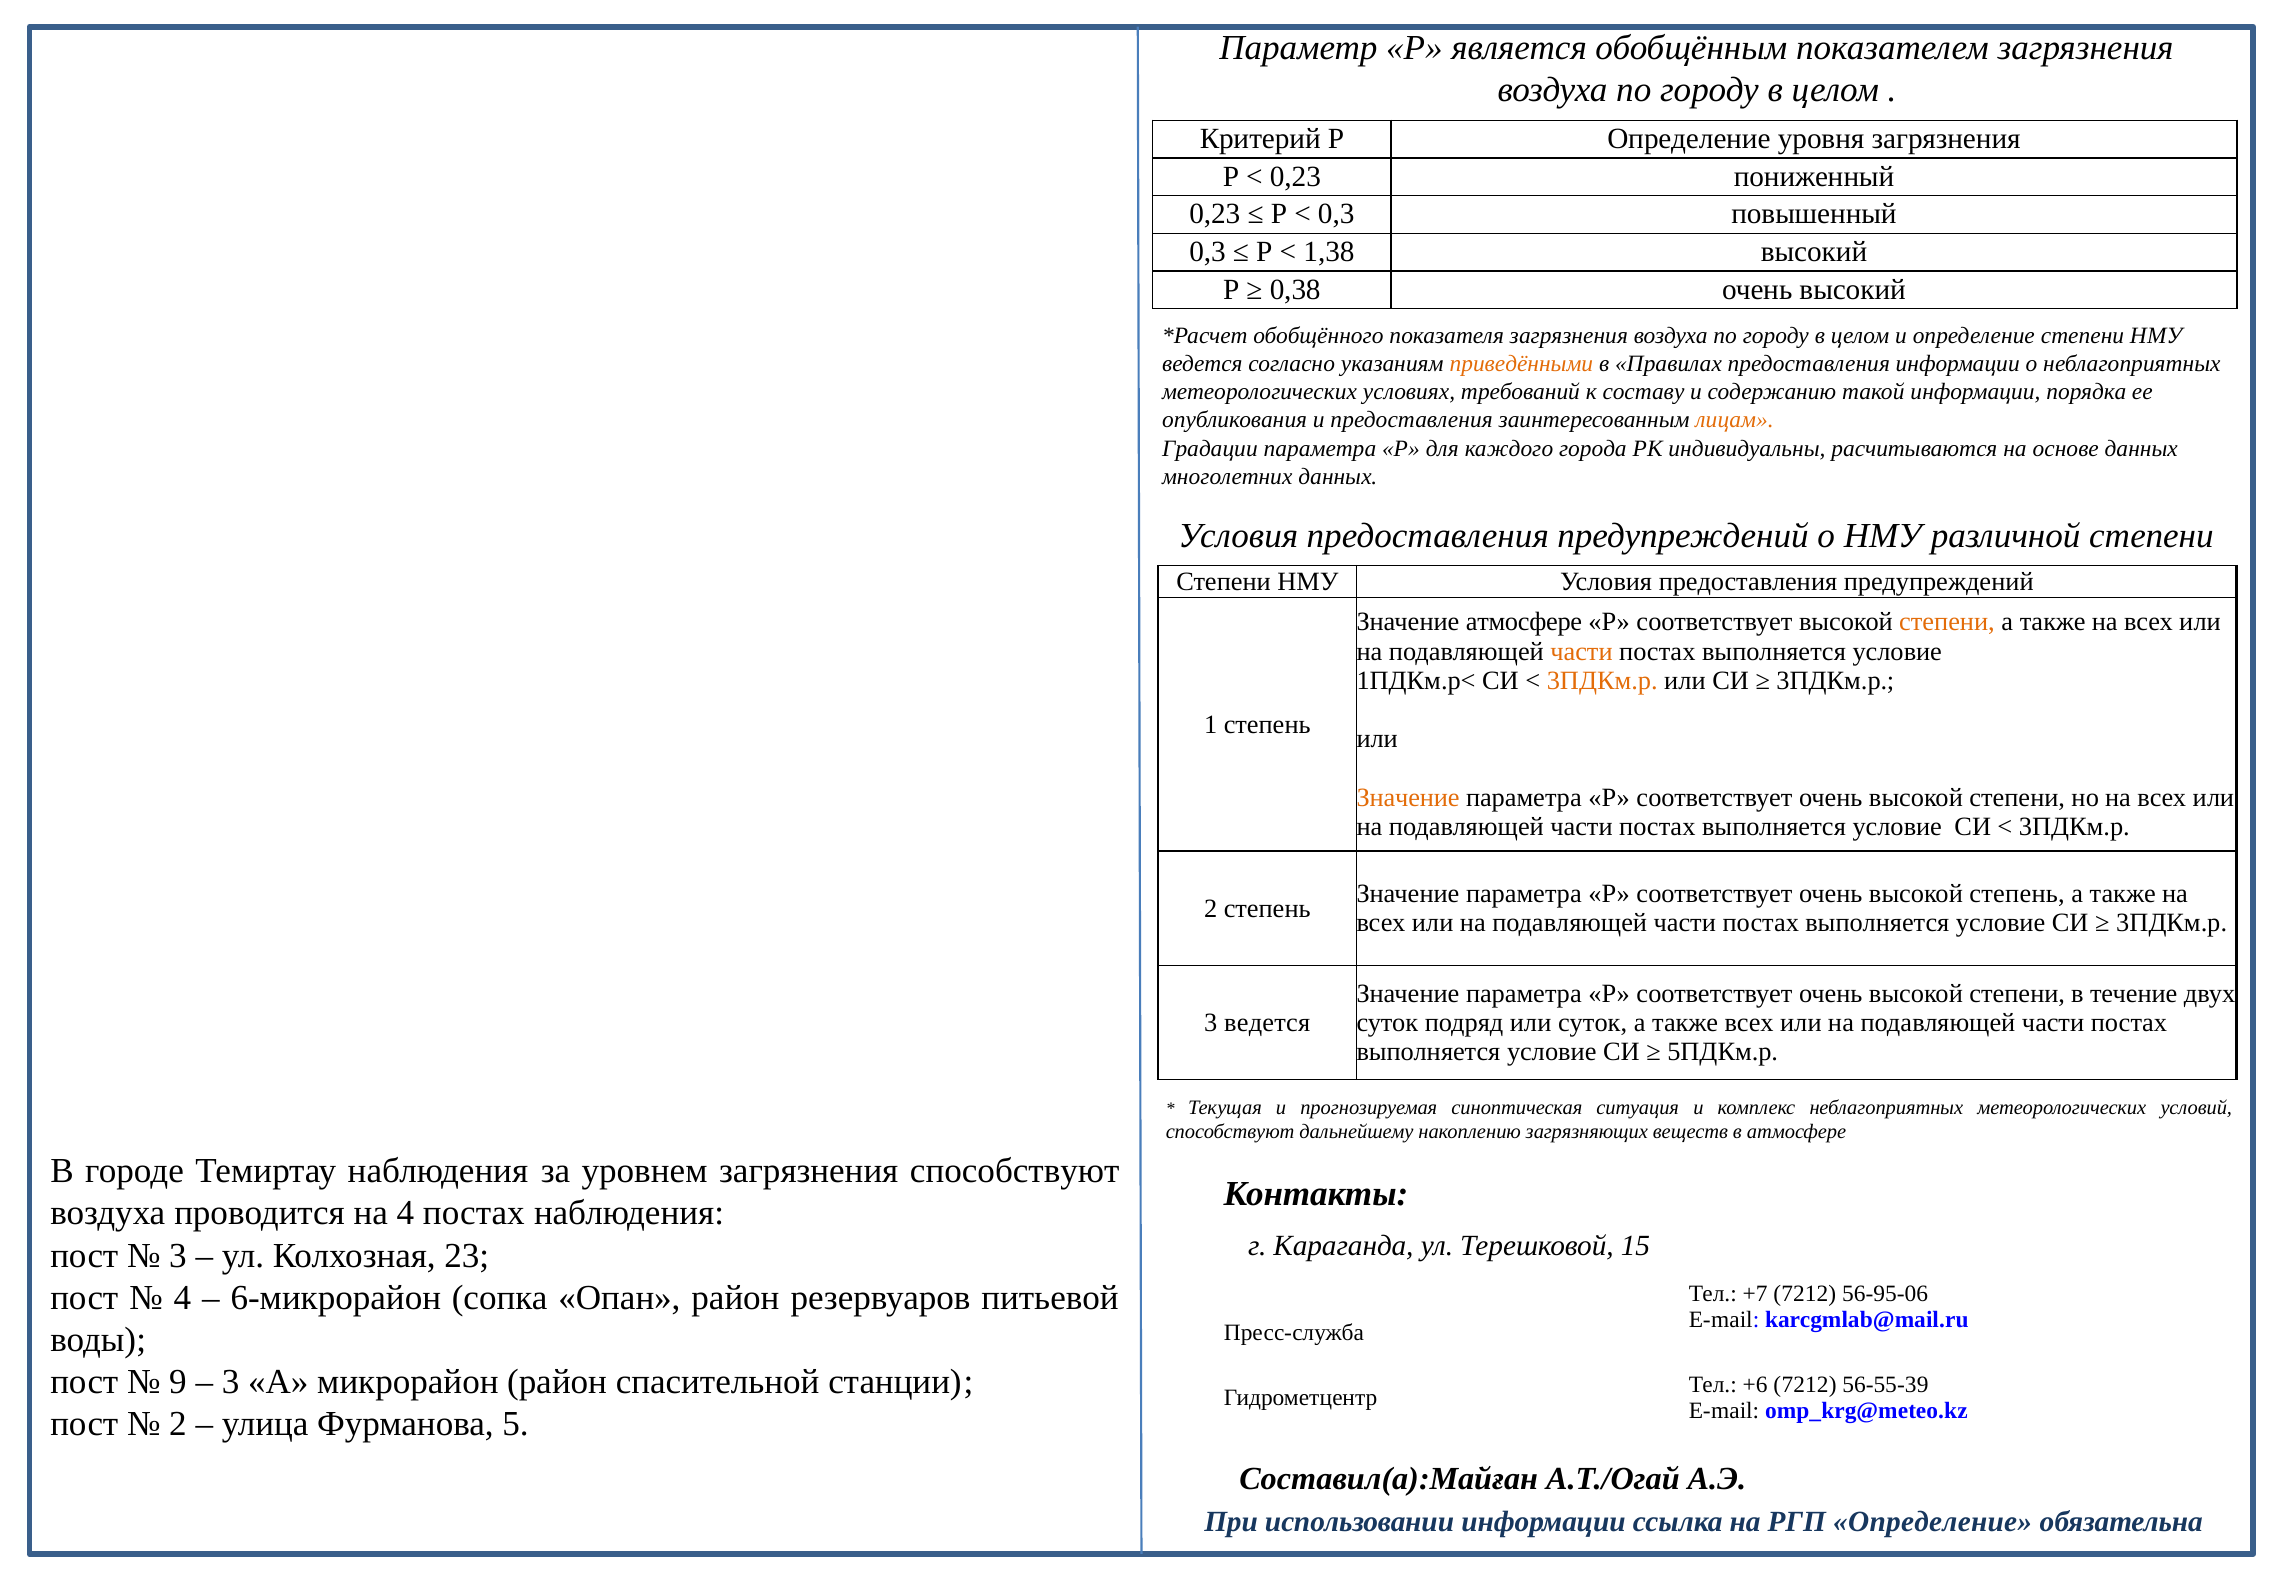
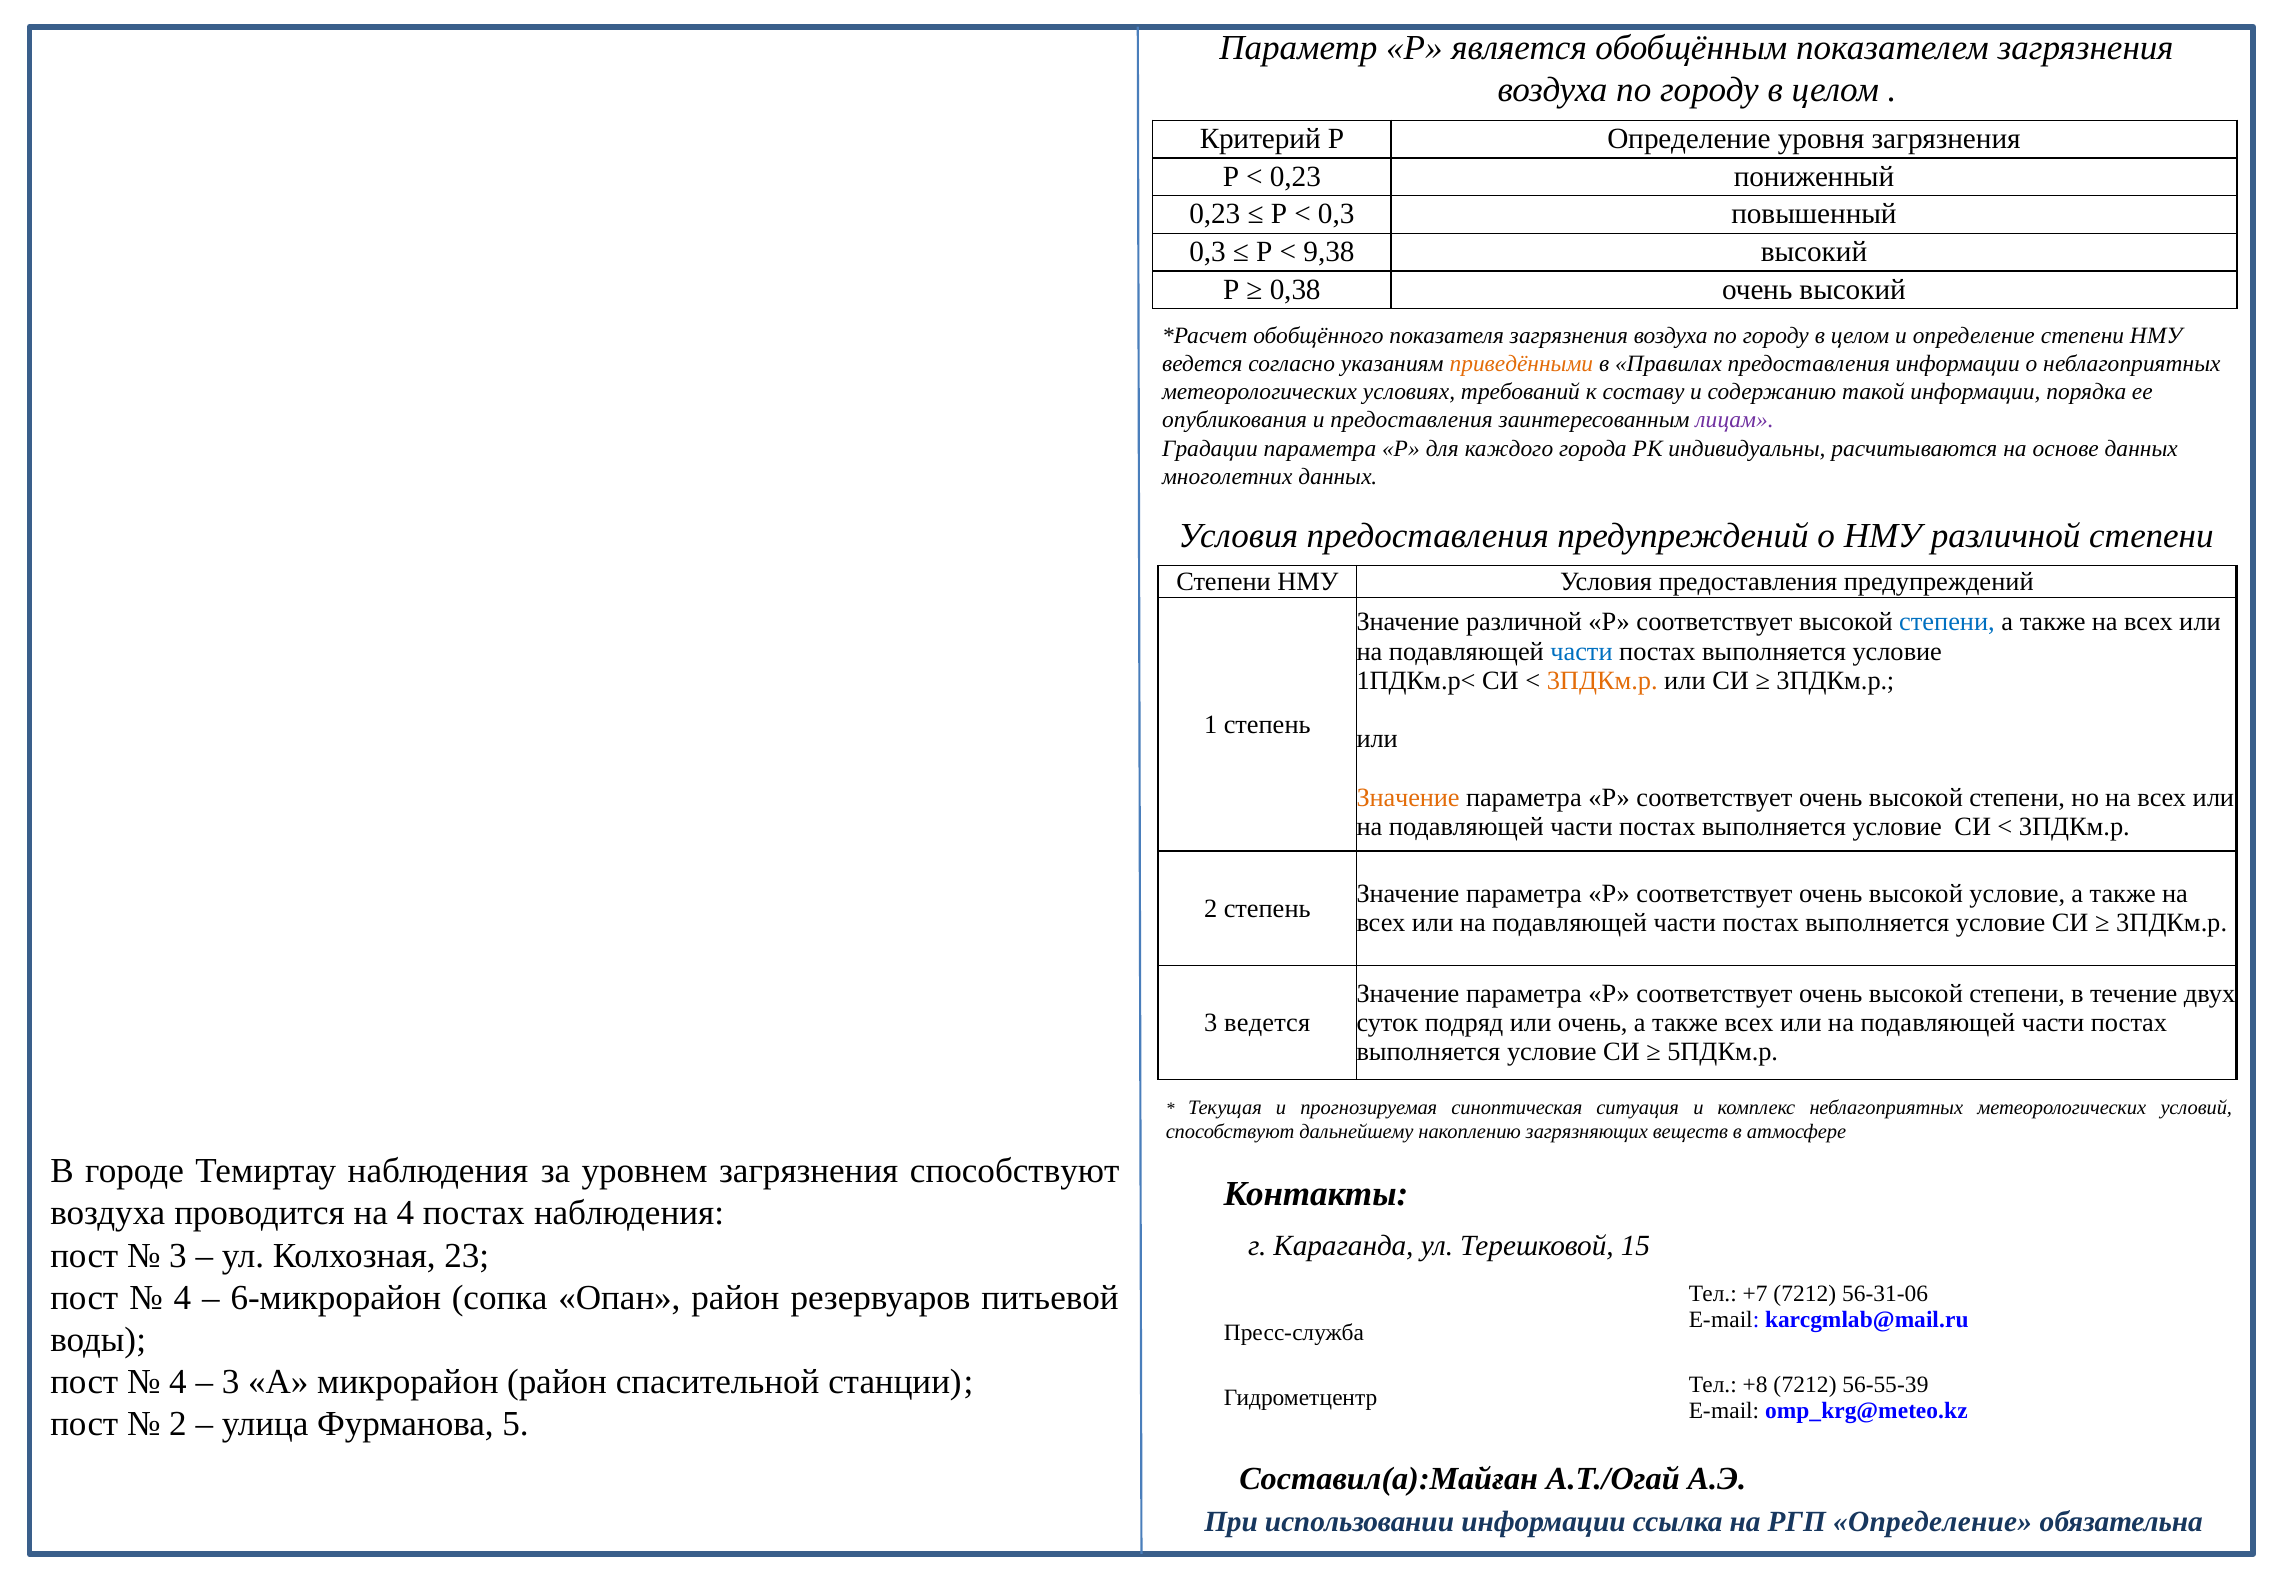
1,38: 1,38 -> 9,38 (1329, 252)
лицам colour: orange -> purple (1735, 420)
Значение атмосфере: атмосфере -> различной (1524, 622)
степени colour: orange -> blue (1947, 622)
части colour: orange -> blue (1582, 651)
высокой степень: степень -> условие (2017, 894)
или суток: суток -> очень (1593, 1022)
56-95-06: 56-95-06 -> 56-31-06 (1885, 1293)
9: 9 -> 4 (178, 1382)
+6: +6 -> +8 (1755, 1385)
